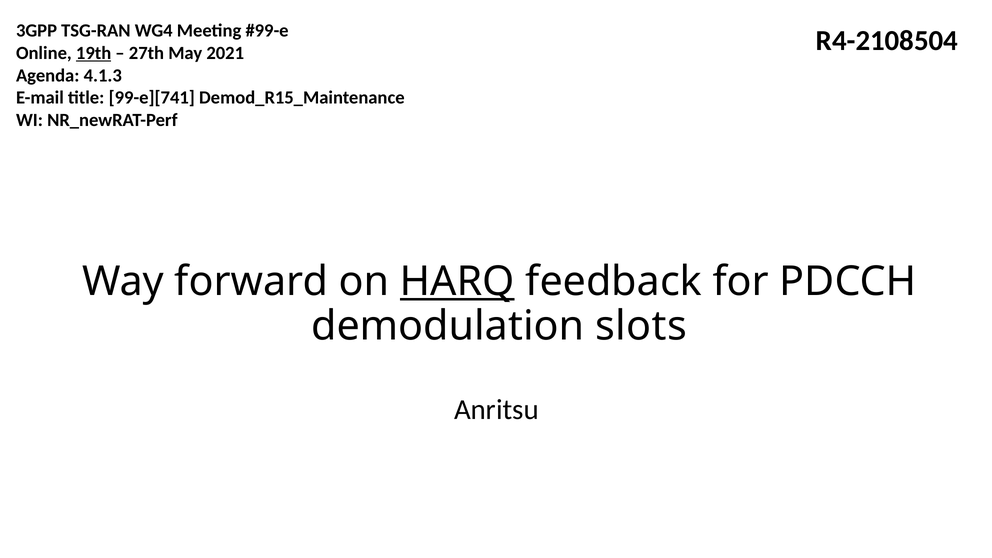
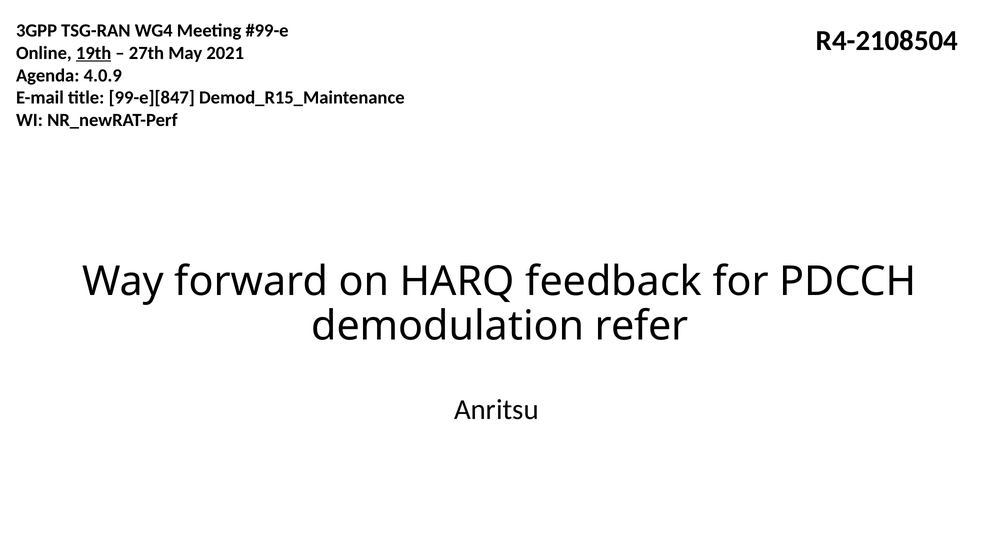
4.1.3: 4.1.3 -> 4.0.9 (103, 75)
99-e][741: 99-e][741 -> 99-e][847 (152, 98)
HARQ underline: present -> none (457, 281)
slots: slots -> refer (641, 326)
